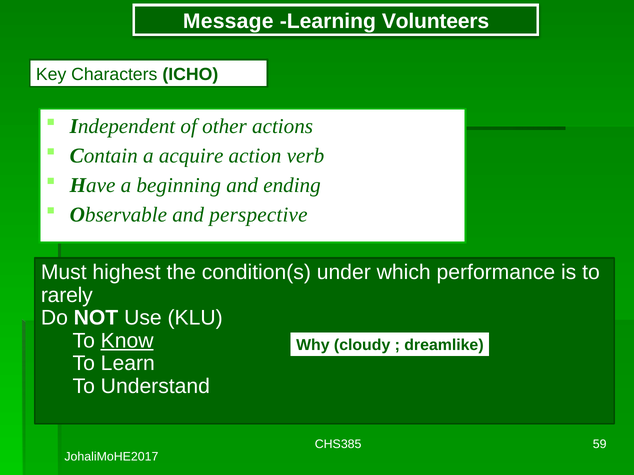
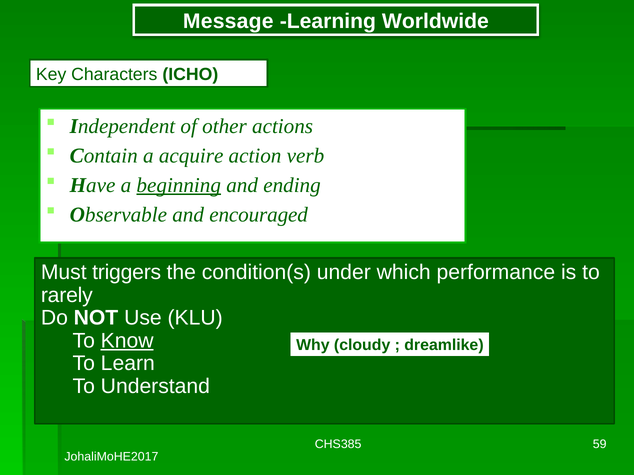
Volunteers: Volunteers -> Worldwide (435, 21)
beginning underline: none -> present (179, 185)
perspective: perspective -> encouraged (259, 215)
highest: highest -> triggers (127, 273)
